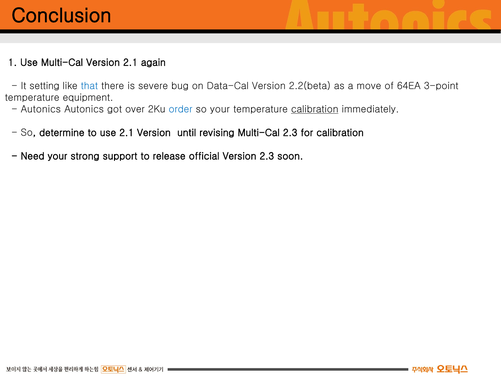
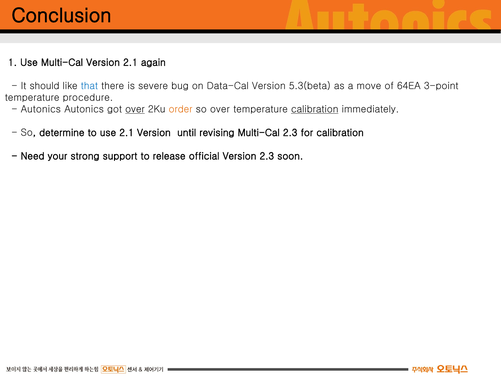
setting: setting -> should (45, 86)
2.2(beta: 2.2(beta -> 5.3(beta (310, 86)
equipment: equipment -> procedure (88, 98)
over underline: none -> present (135, 109)
order colour: blue -> orange (181, 109)
so your: your -> over (220, 109)
